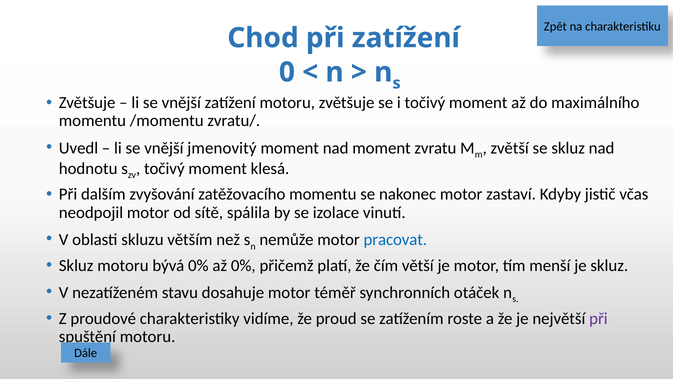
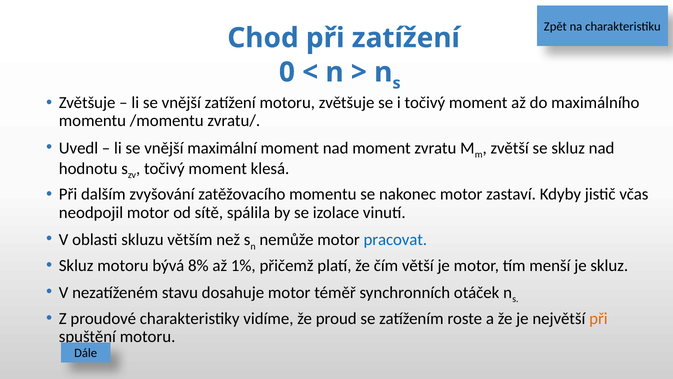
jmenovitý: jmenovitý -> maximální (222, 148)
bývá 0%: 0% -> 8% (198, 265)
až 0%: 0% -> 1% (243, 265)
při colour: purple -> orange (598, 318)
